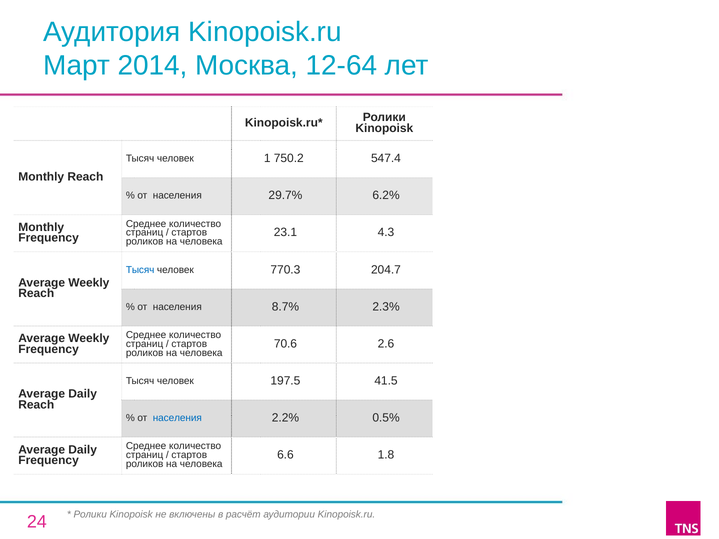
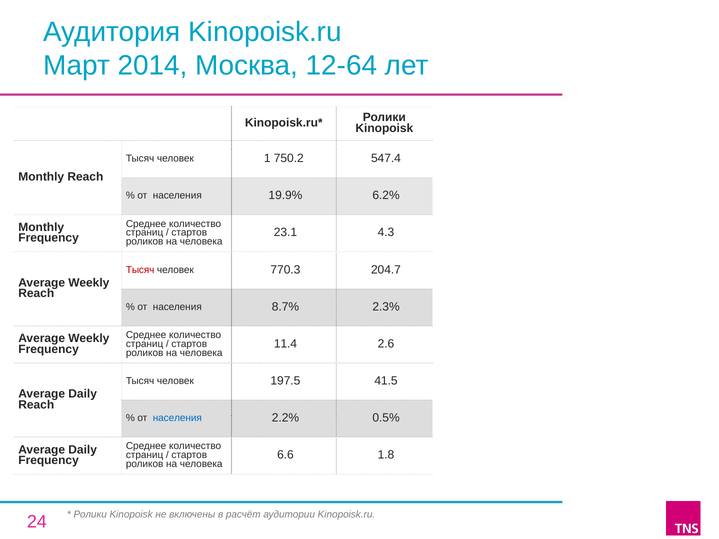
29.7%: 29.7% -> 19.9% (285, 196)
Тысяч colour: blue -> red (140, 270)
70.6: 70.6 -> 11.4 (285, 344)
